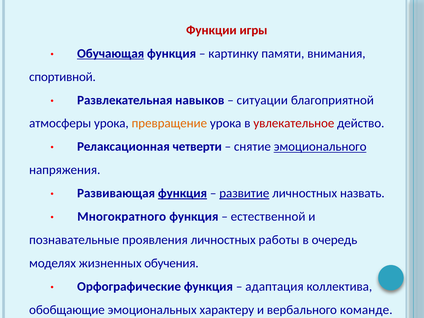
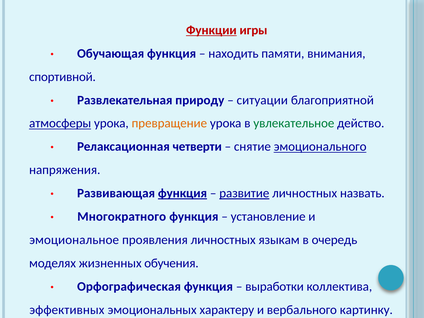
Функции underline: none -> present (211, 30)
Обучающая underline: present -> none (111, 53)
картинку: картинку -> находить (233, 53)
навыков: навыков -> природу (200, 100)
атмосферы underline: none -> present (60, 123)
увлекательное colour: red -> green (294, 123)
естественной: естественной -> установление (268, 217)
познавательные: познавательные -> эмоциональное (74, 240)
работы: работы -> языкам (279, 240)
Орфографические: Орфографические -> Орфографическая (129, 286)
адаптация: адаптация -> выработки (275, 286)
обобщающие: обобщающие -> эффективных (67, 310)
команде: команде -> картинку (366, 310)
